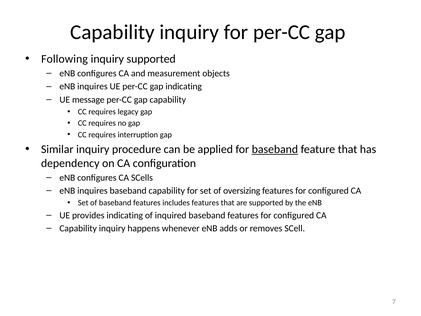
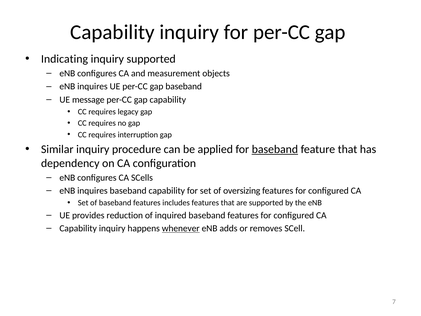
Following: Following -> Indicating (65, 59)
gap indicating: indicating -> baseband (184, 86)
provides indicating: indicating -> reduction (125, 215)
whenever underline: none -> present (181, 228)
